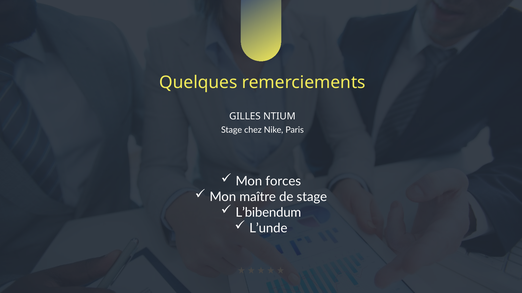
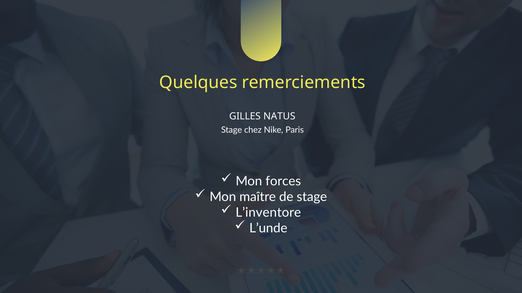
NTIUM: NTIUM -> NATUS (279, 116)
L’bibendum: L’bibendum -> L’inventore (268, 213)
